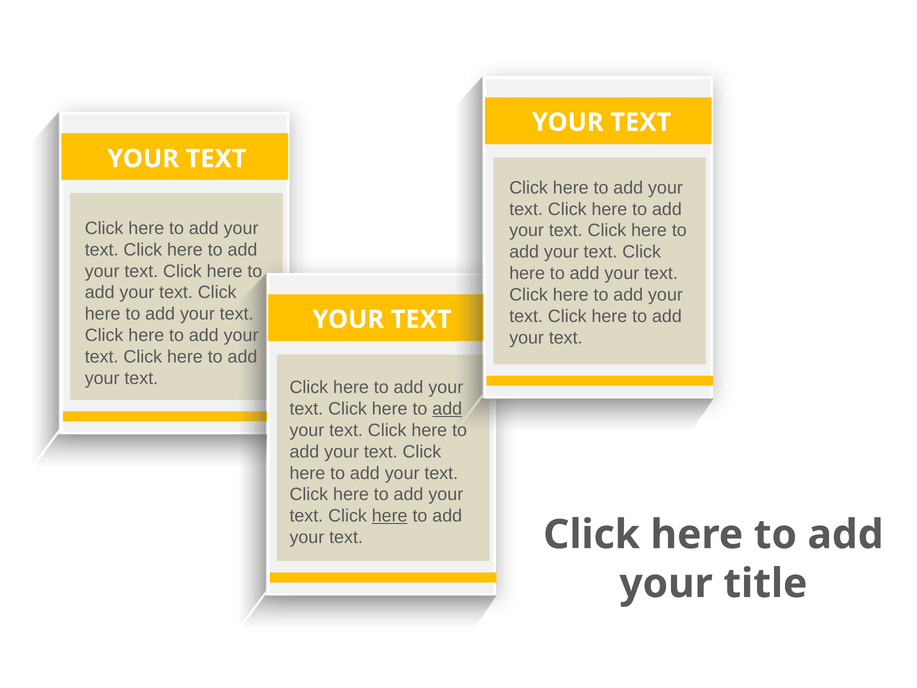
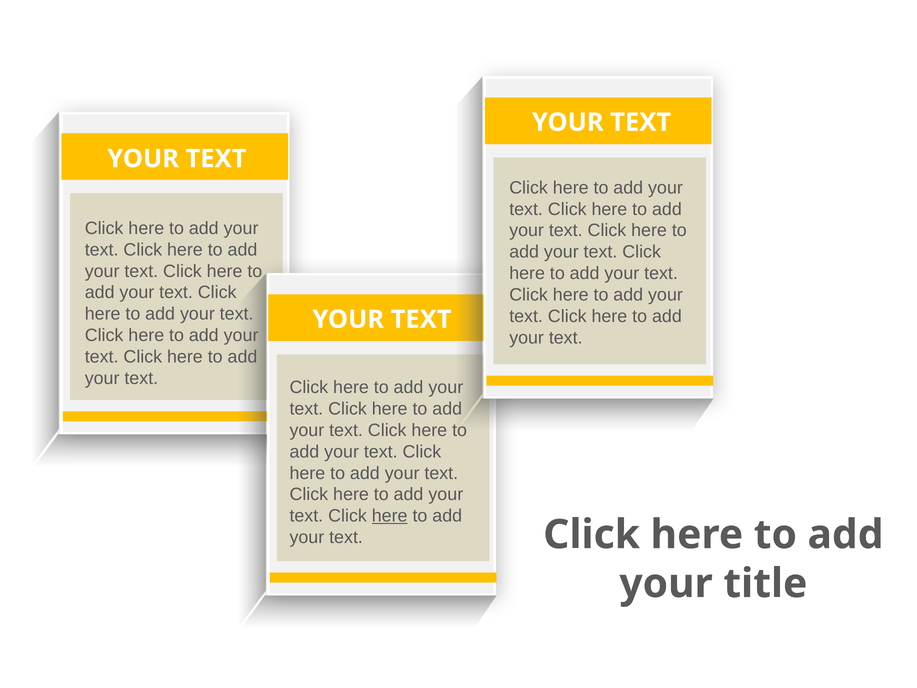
add underline: present -> none (447, 409)
